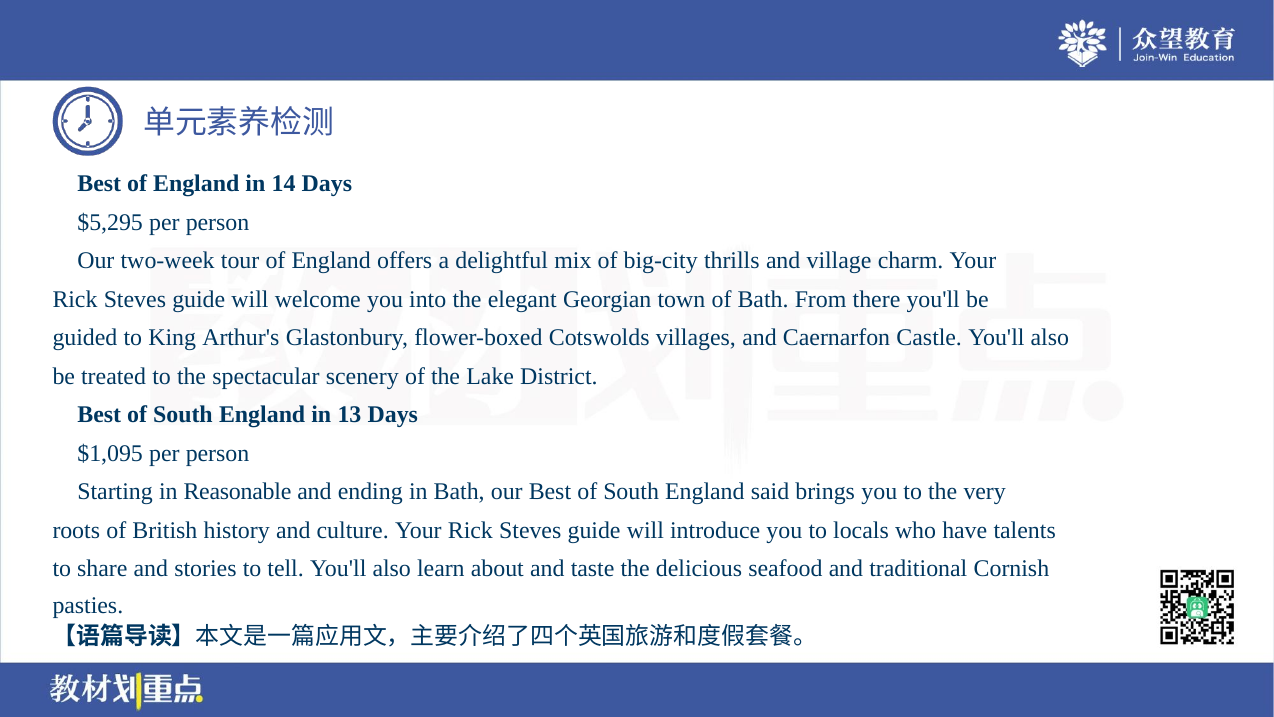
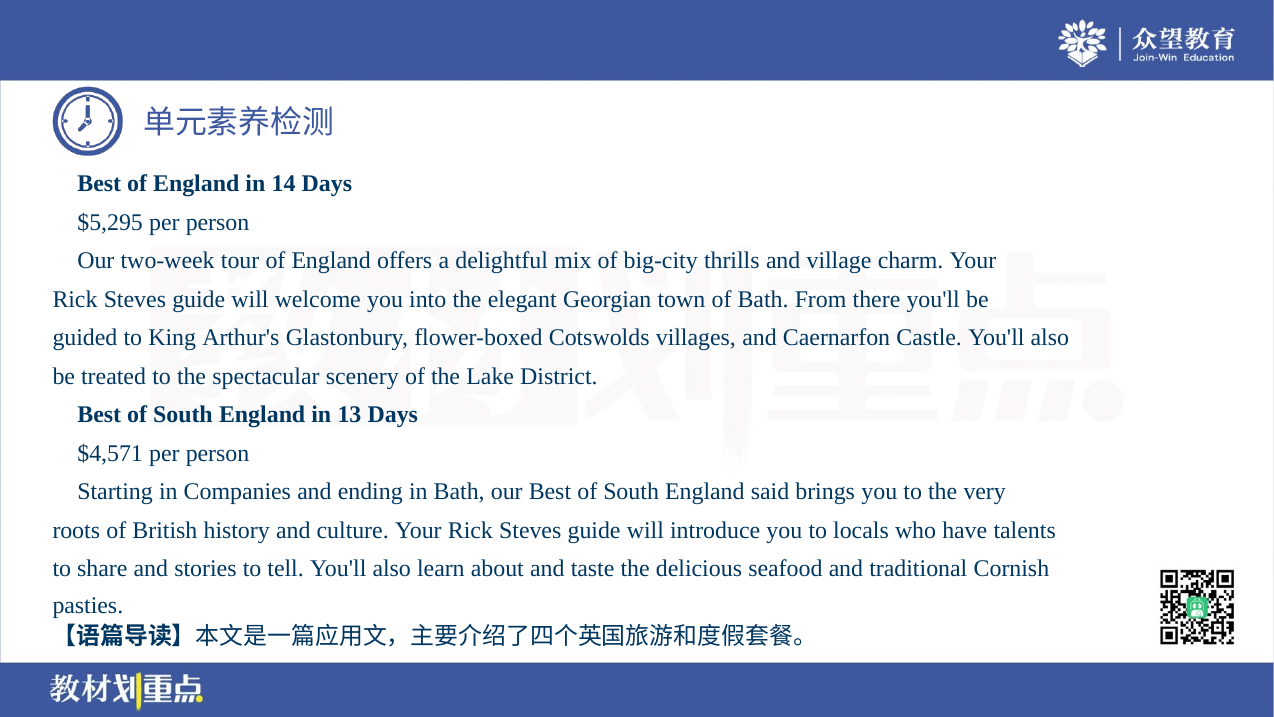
$1,095: $1,095 -> $4,571 (110, 453)
Reasonable: Reasonable -> Companies (237, 492)
